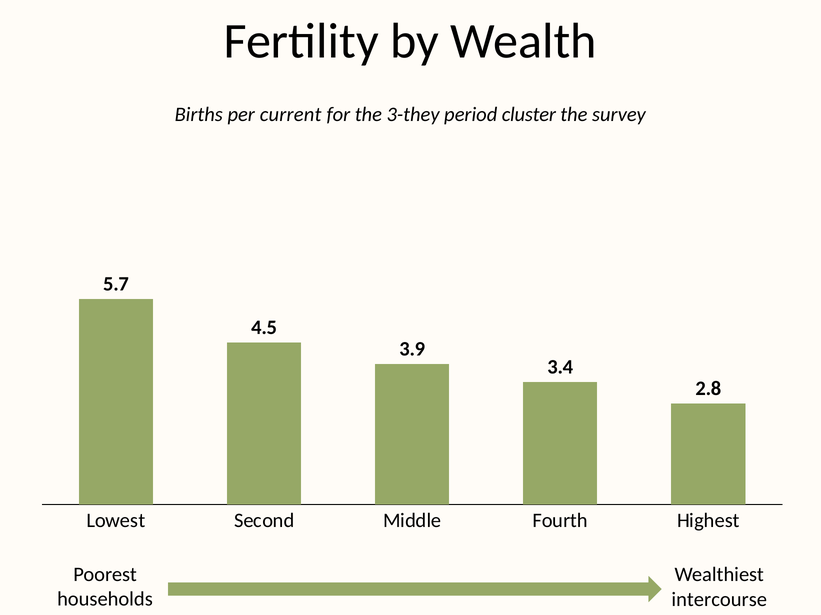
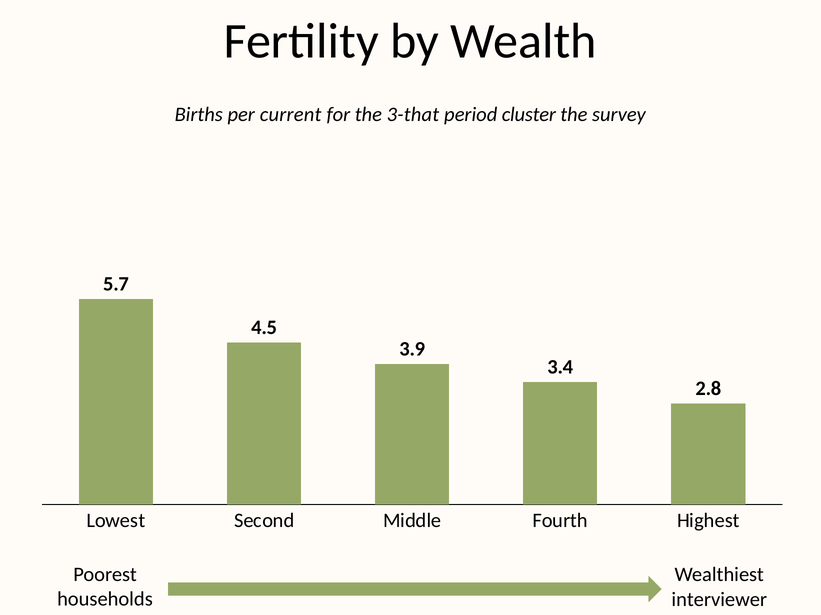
3-they: 3-they -> 3-that (413, 115)
intercourse: intercourse -> interviewer (719, 600)
